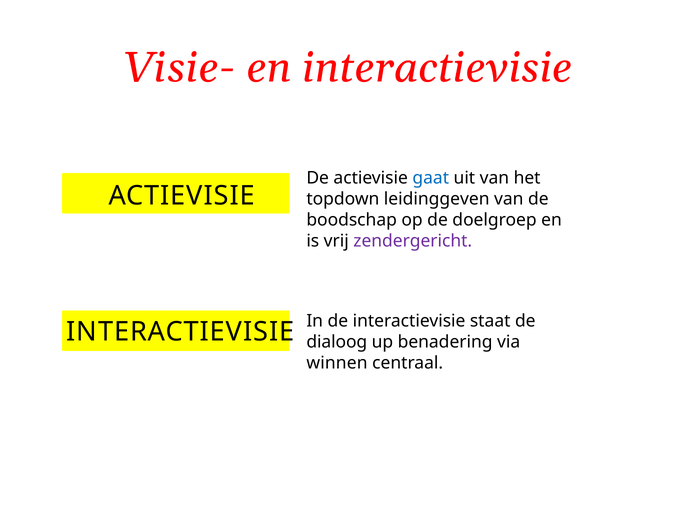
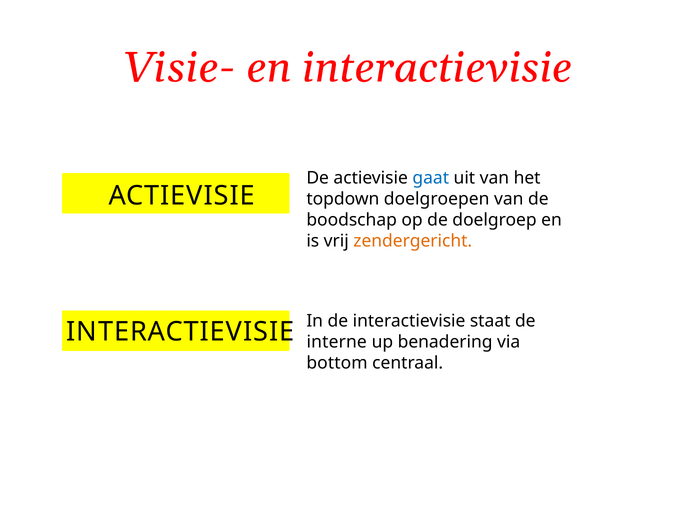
leidinggeven: leidinggeven -> doelgroepen (437, 199)
zendergericht colour: purple -> orange (413, 241)
dialoog: dialoog -> interne (337, 342)
winnen: winnen -> bottom (337, 363)
